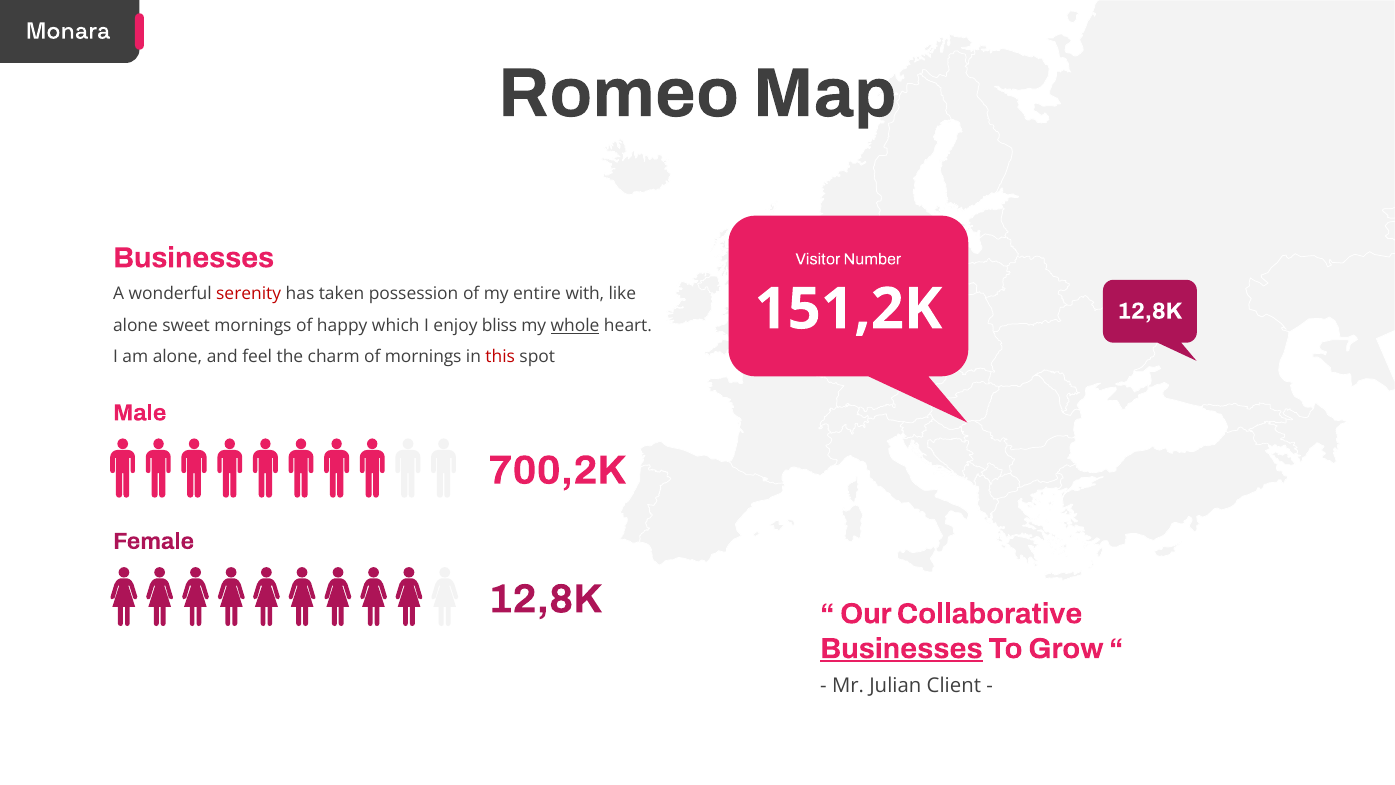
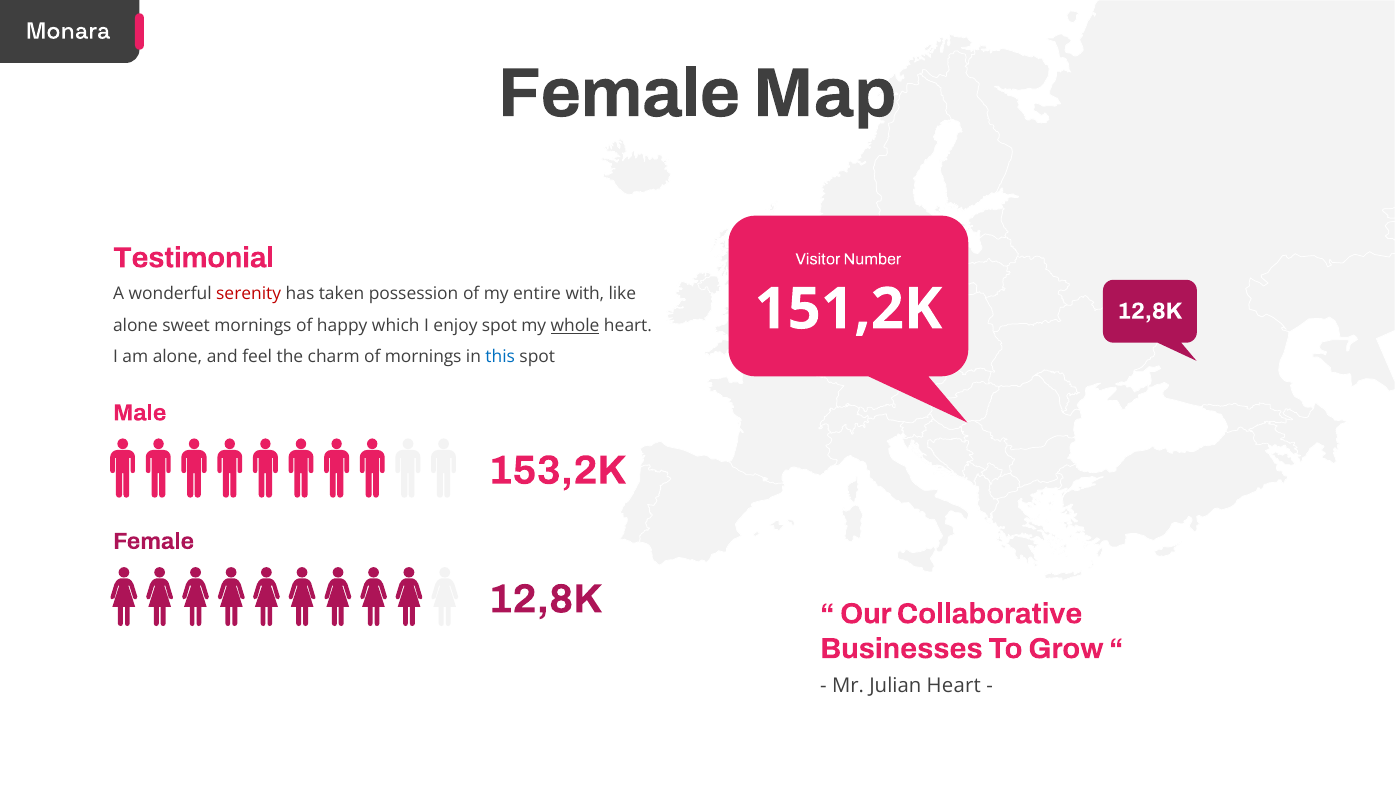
Romeo: Romeo -> Female (619, 93)
Businesses: Businesses -> Testimonial (194, 258)
enjoy bliss: bliss -> spot (499, 325)
this colour: red -> blue (500, 357)
700,2K: 700,2K -> 153,2K (558, 470)
Businesses underline: present -> none (901, 648)
Julian Client: Client -> Heart (954, 686)
